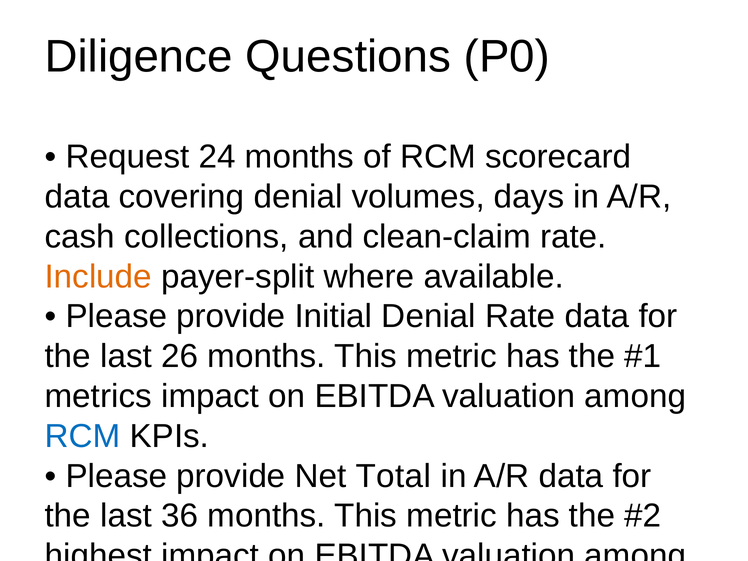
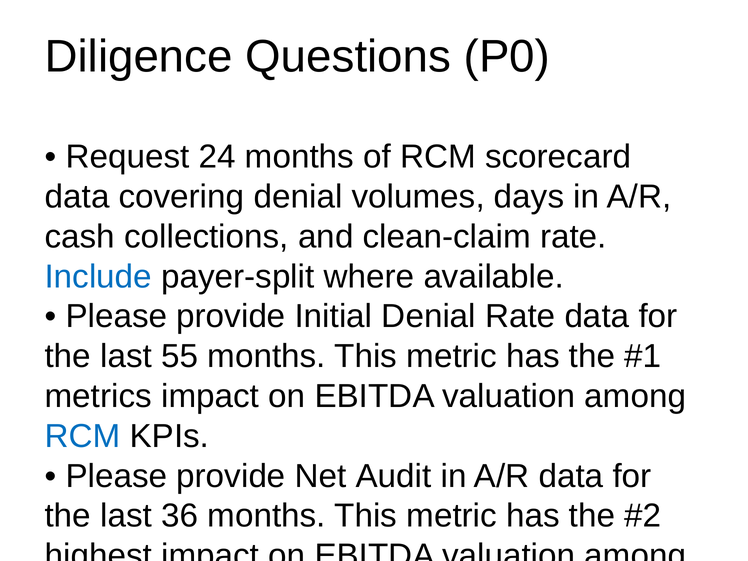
Include colour: orange -> blue (98, 277)
26: 26 -> 55 (180, 356)
Total: Total -> Audit (394, 476)
